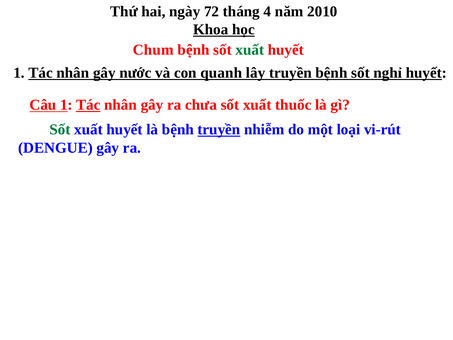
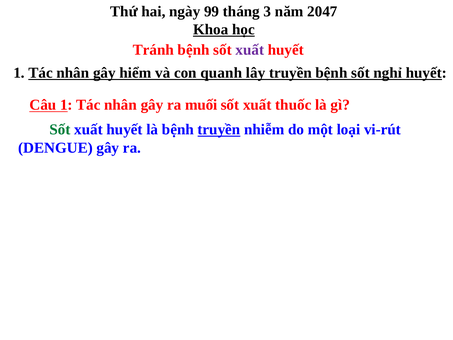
72: 72 -> 99 (212, 11)
4: 4 -> 3 (267, 11)
2010: 2010 -> 2047 (322, 11)
Chum: Chum -> Tránh (153, 50)
xuất colour: green -> purple (250, 50)
nước: nước -> hiểm (135, 73)
Tác underline: present -> none (88, 105)
chưa: chưa -> muối (201, 105)
